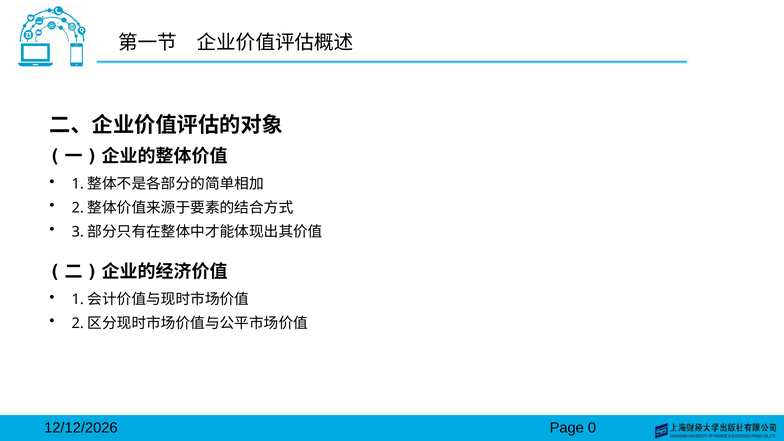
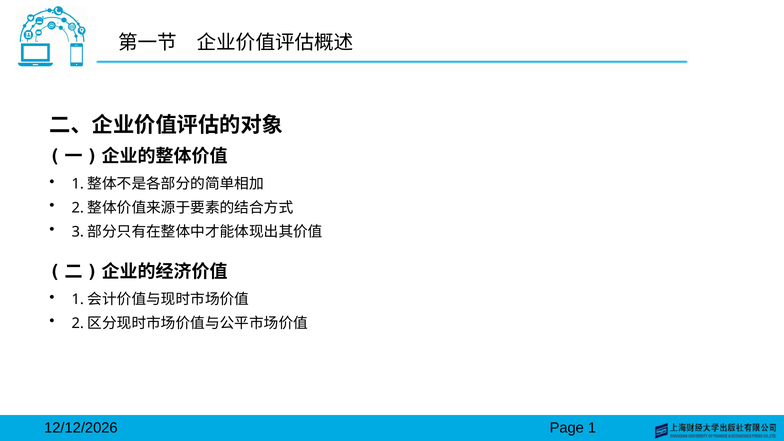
0: 0 -> 1 (592, 428)
